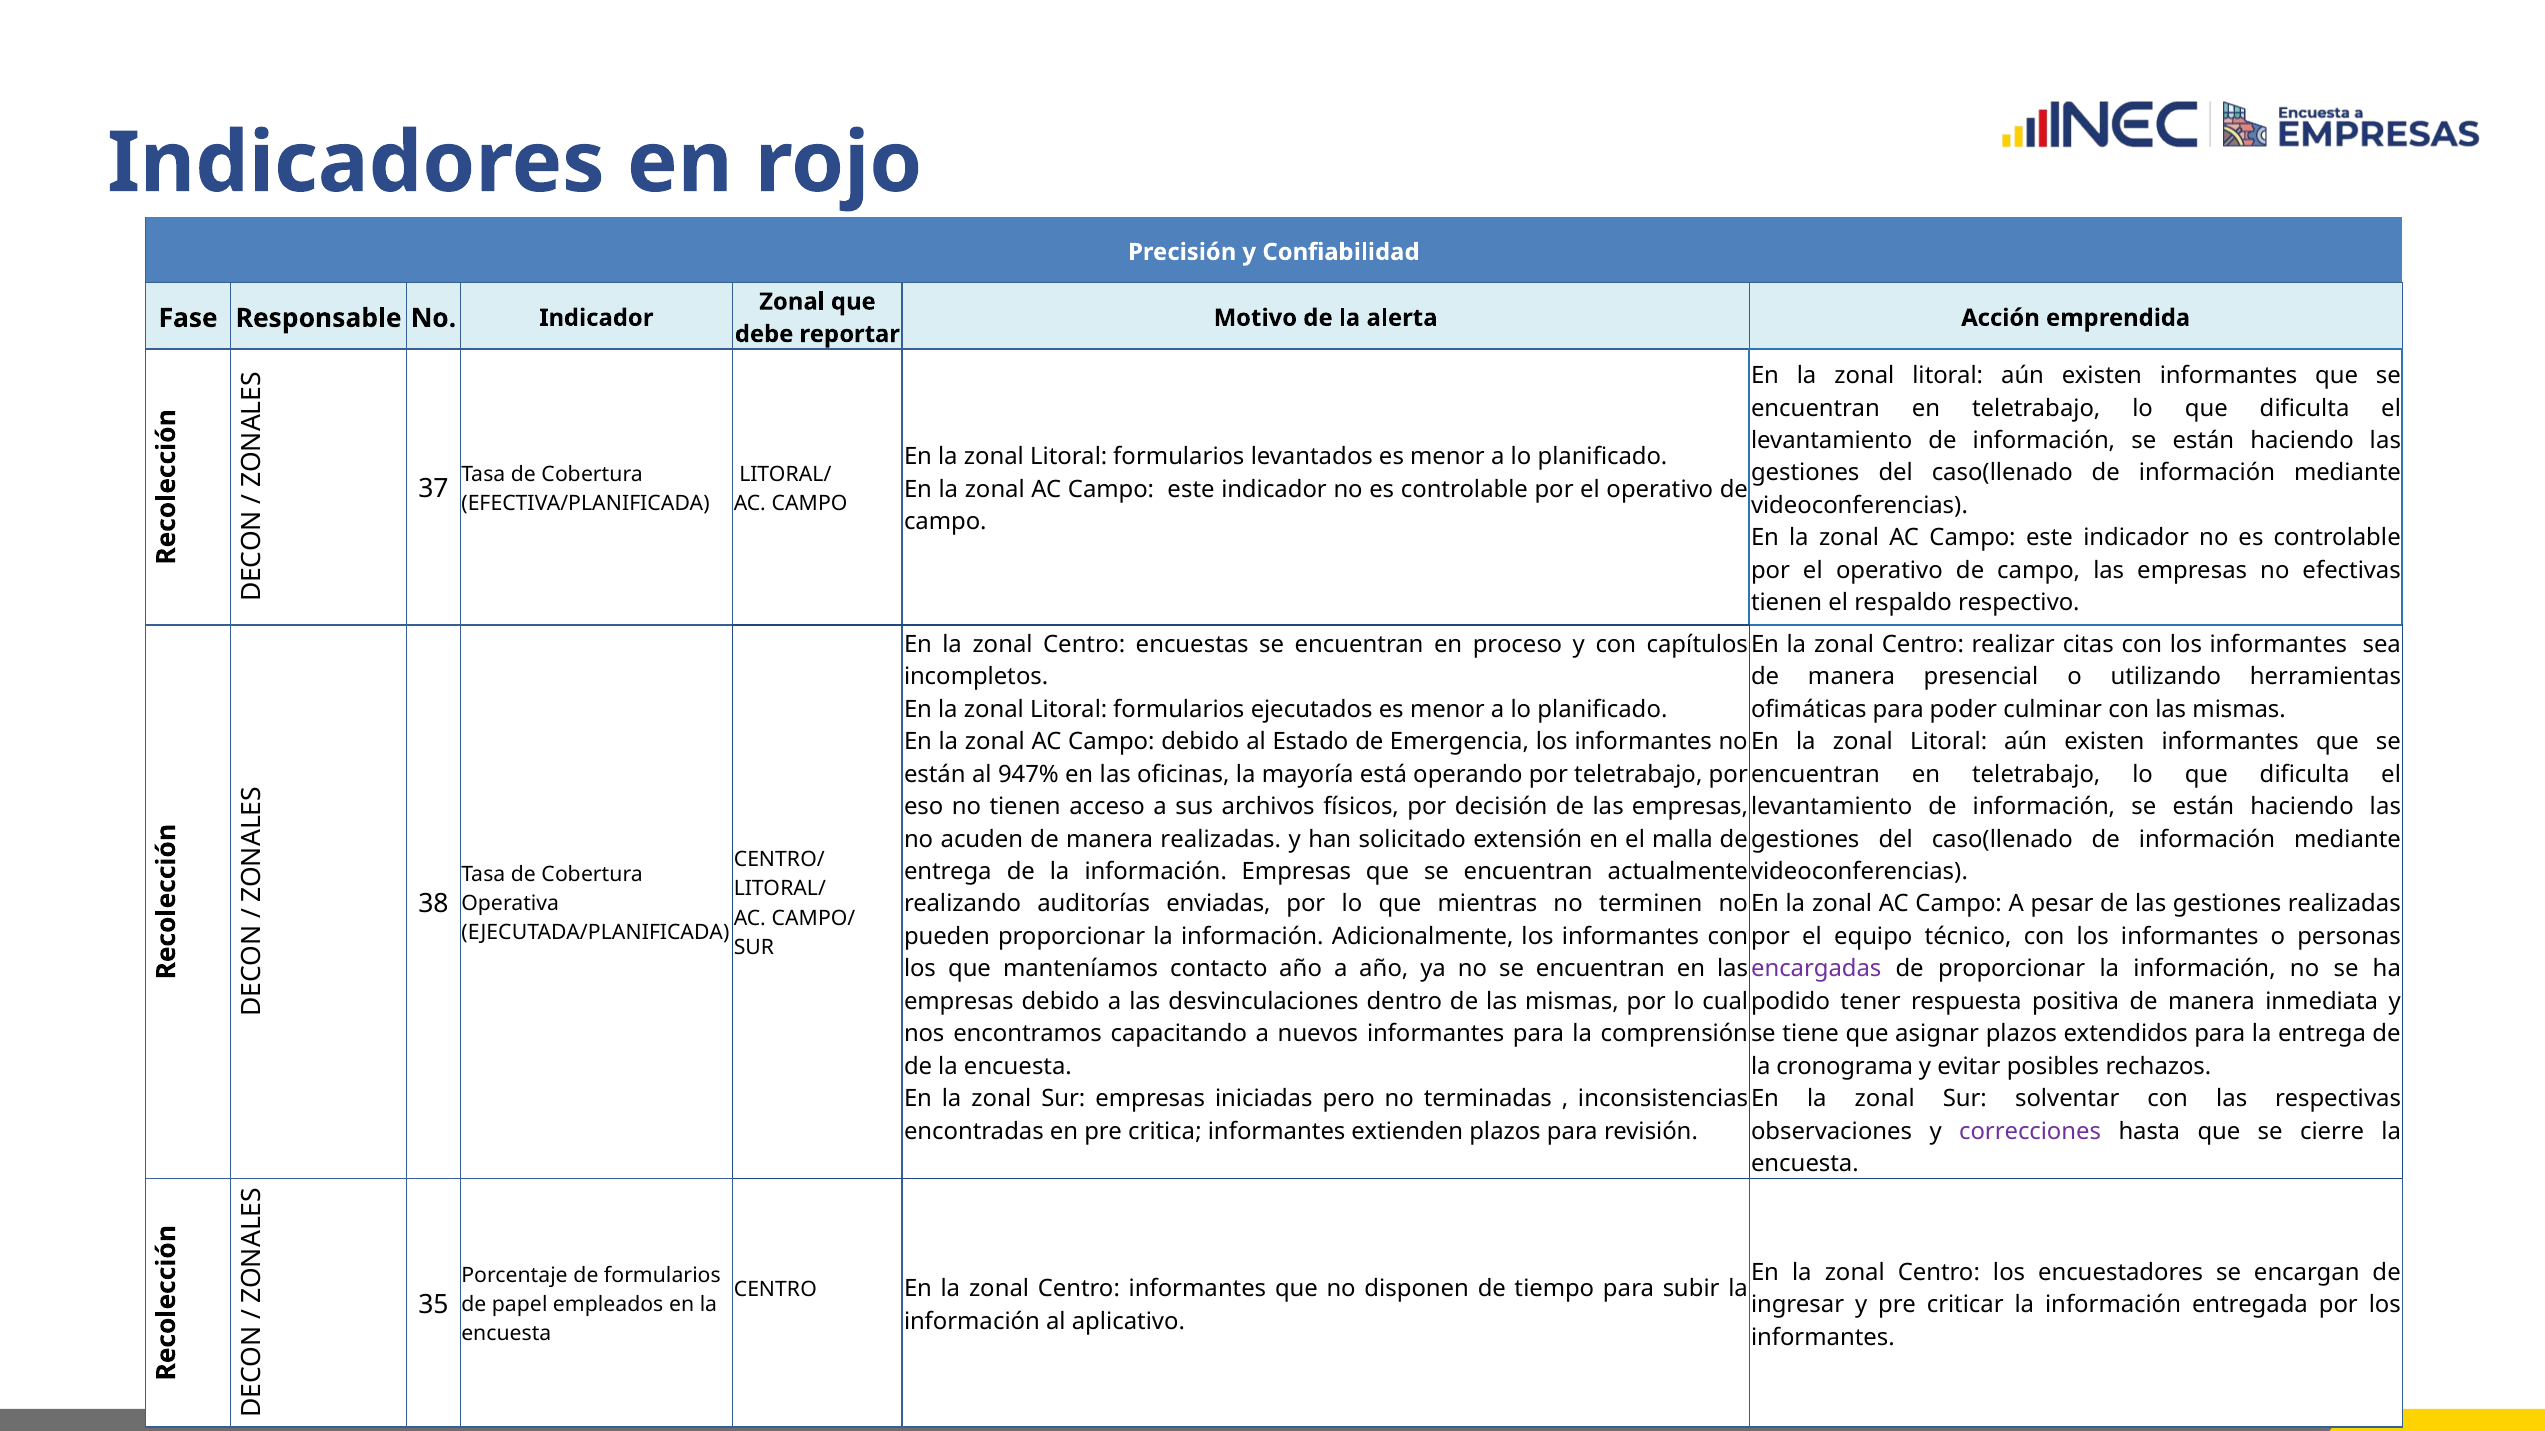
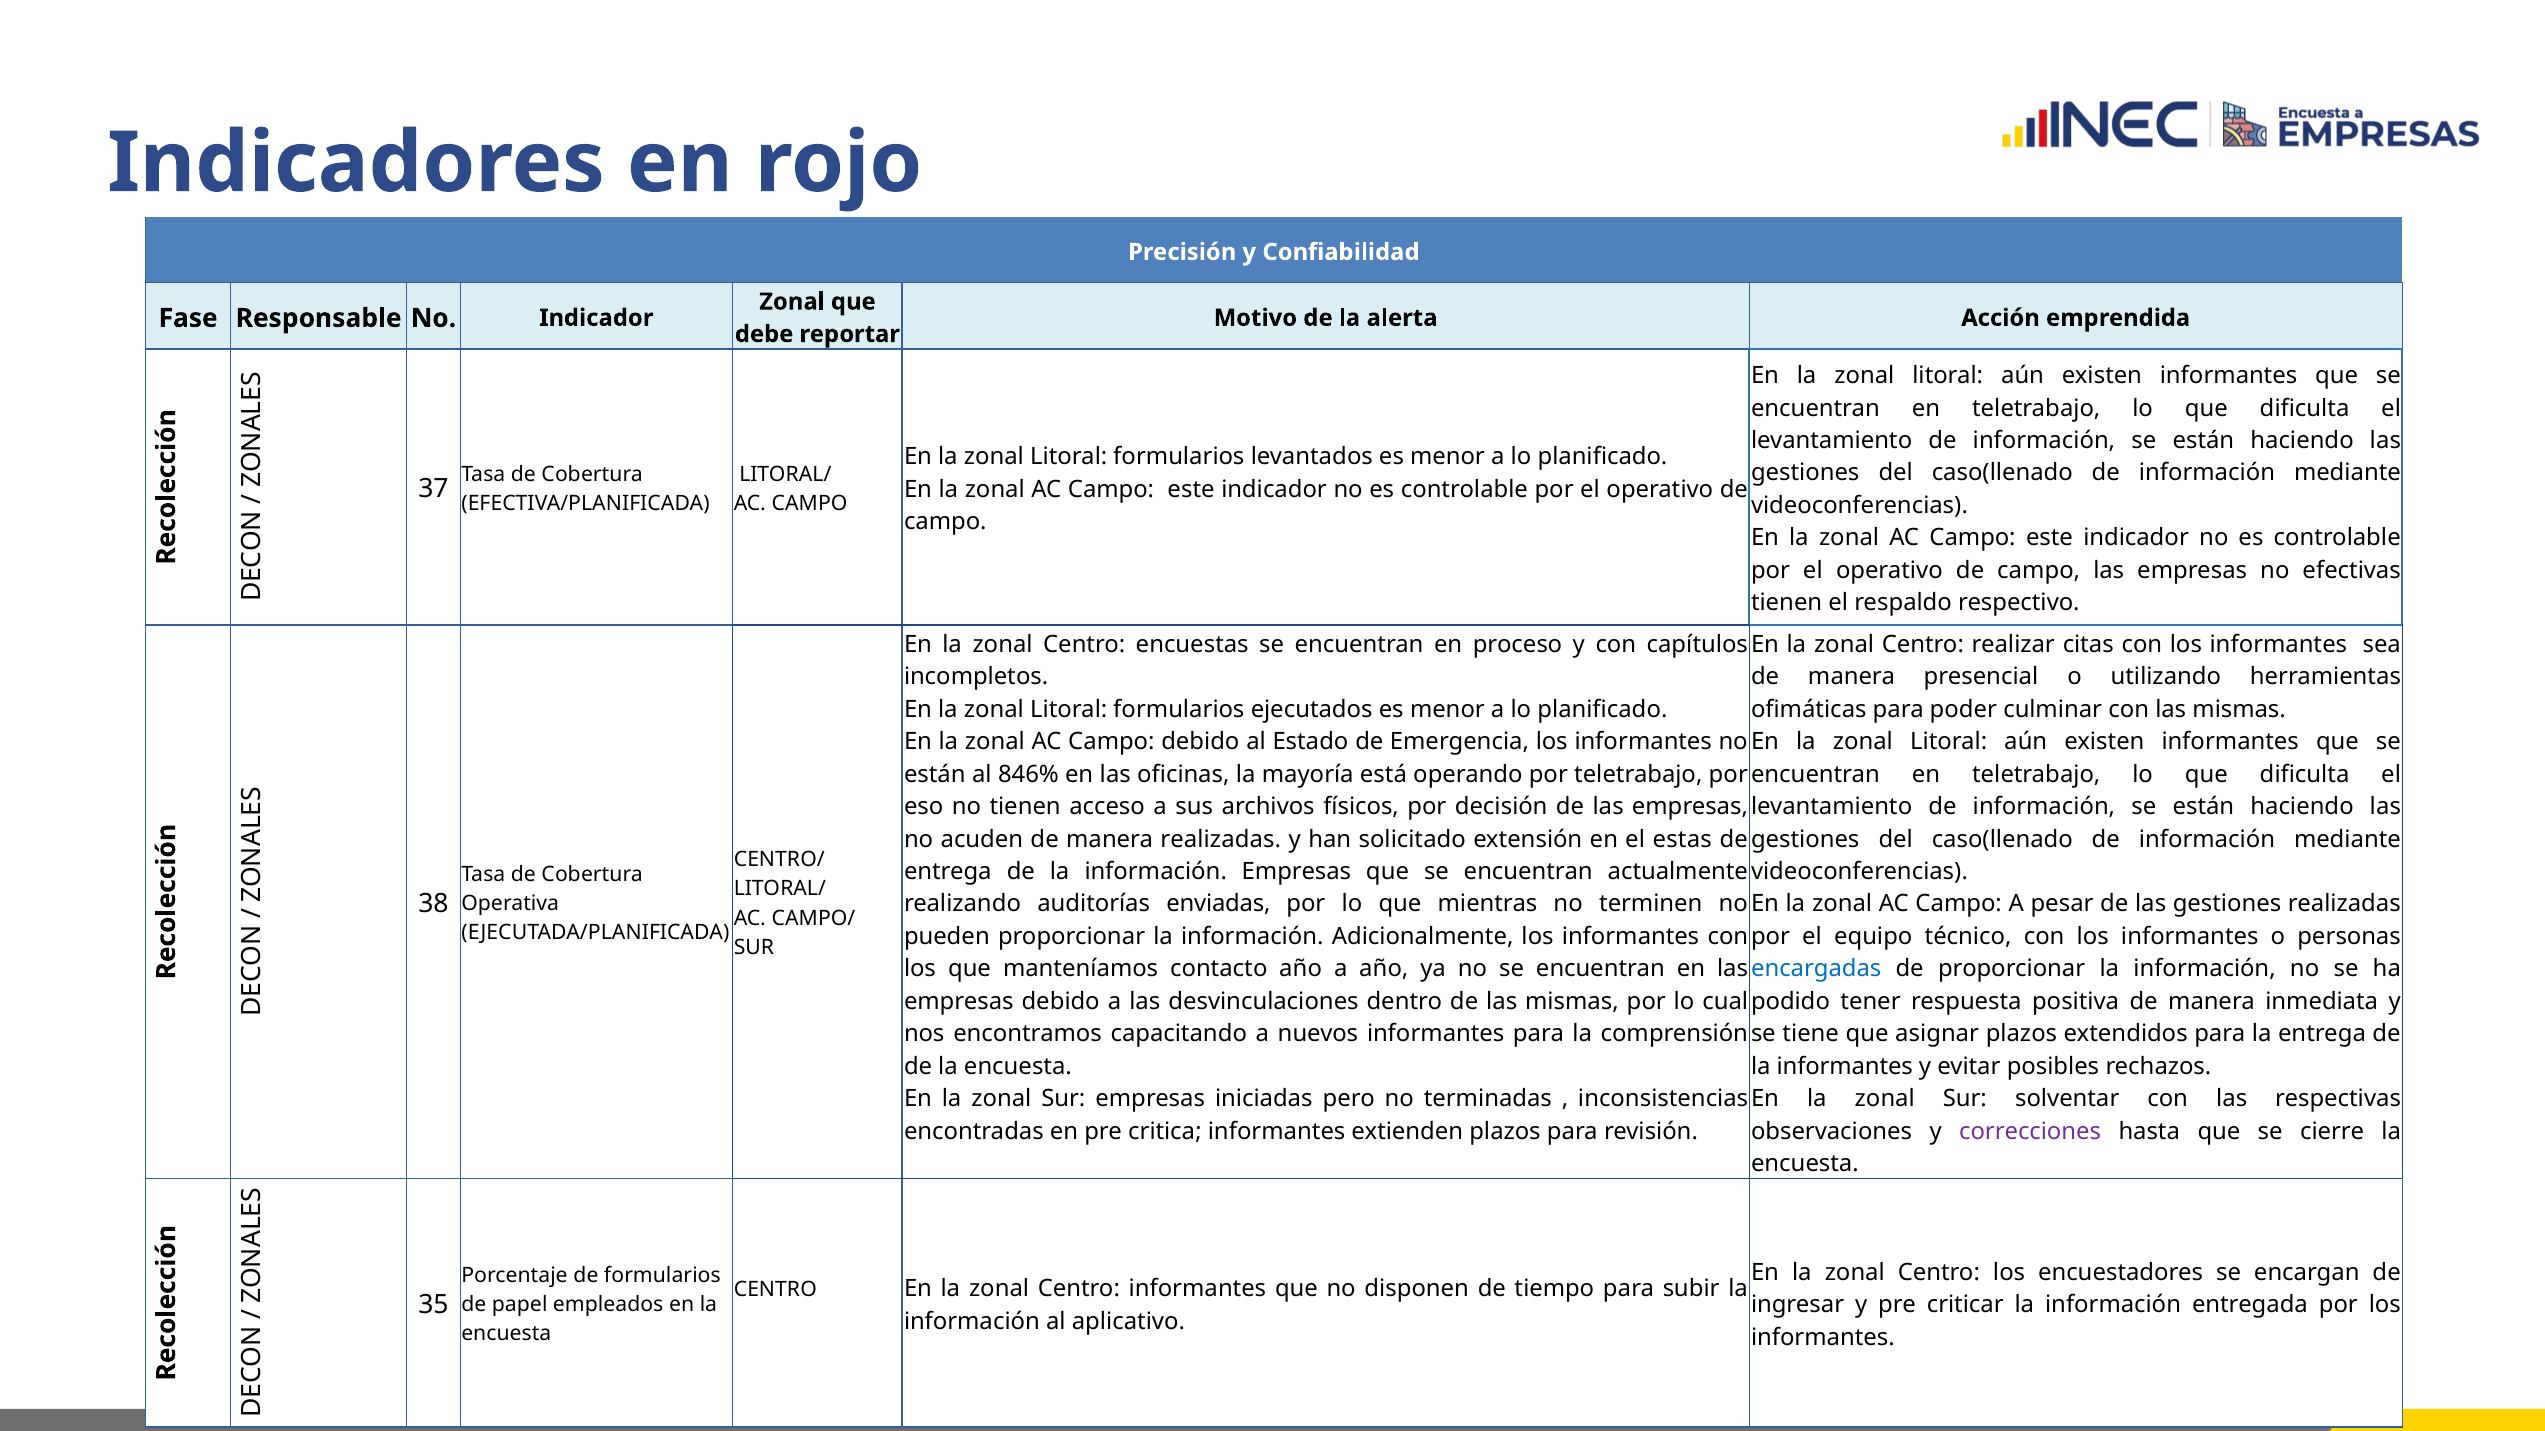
947%: 947% -> 846% (1028, 775)
malla: malla -> estas (1682, 839)
encargadas colour: purple -> blue (1816, 969)
la cronograma: cronograma -> informantes (1845, 1067)
